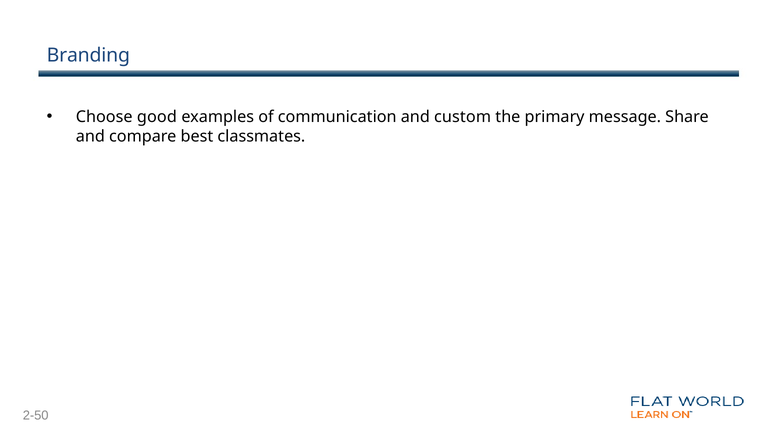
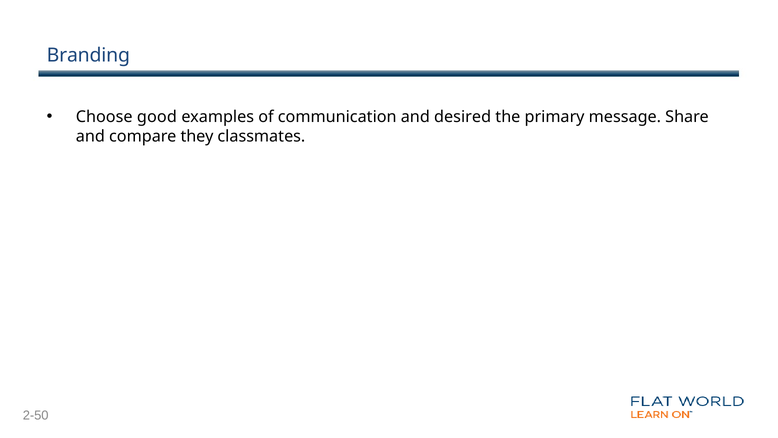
custom: custom -> desired (463, 117)
best: best -> they (197, 136)
